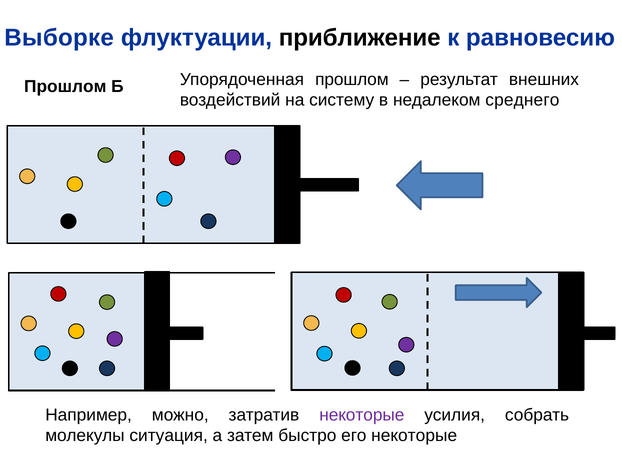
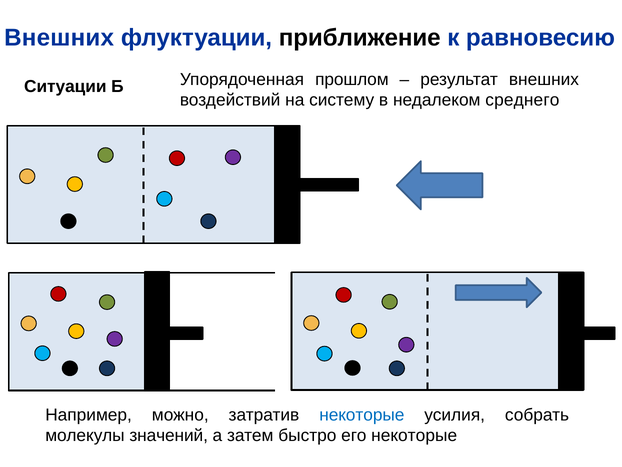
Выборке: Выборке -> Внешних (59, 38)
Прошлом: Прошлом -> Ситуации (65, 86)
некоторые colour: purple -> blue (362, 414)
ситуация: ситуация -> значений (169, 435)
